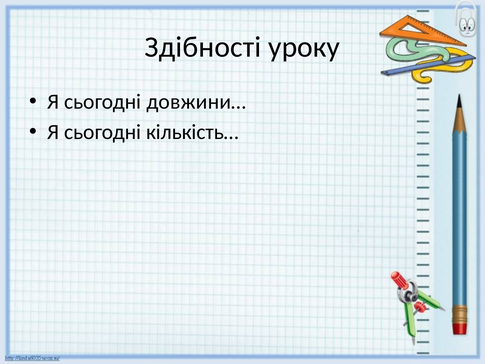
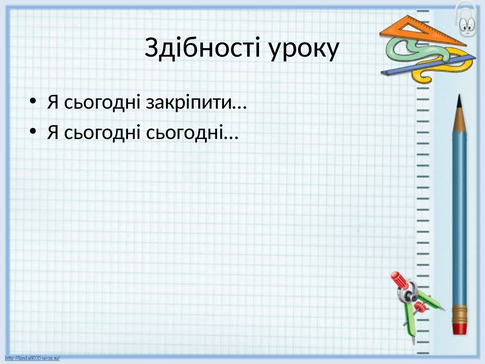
довжини…: довжини… -> закріпити… (196, 102)
кількість…: кількість… -> сьогодні… (192, 132)
